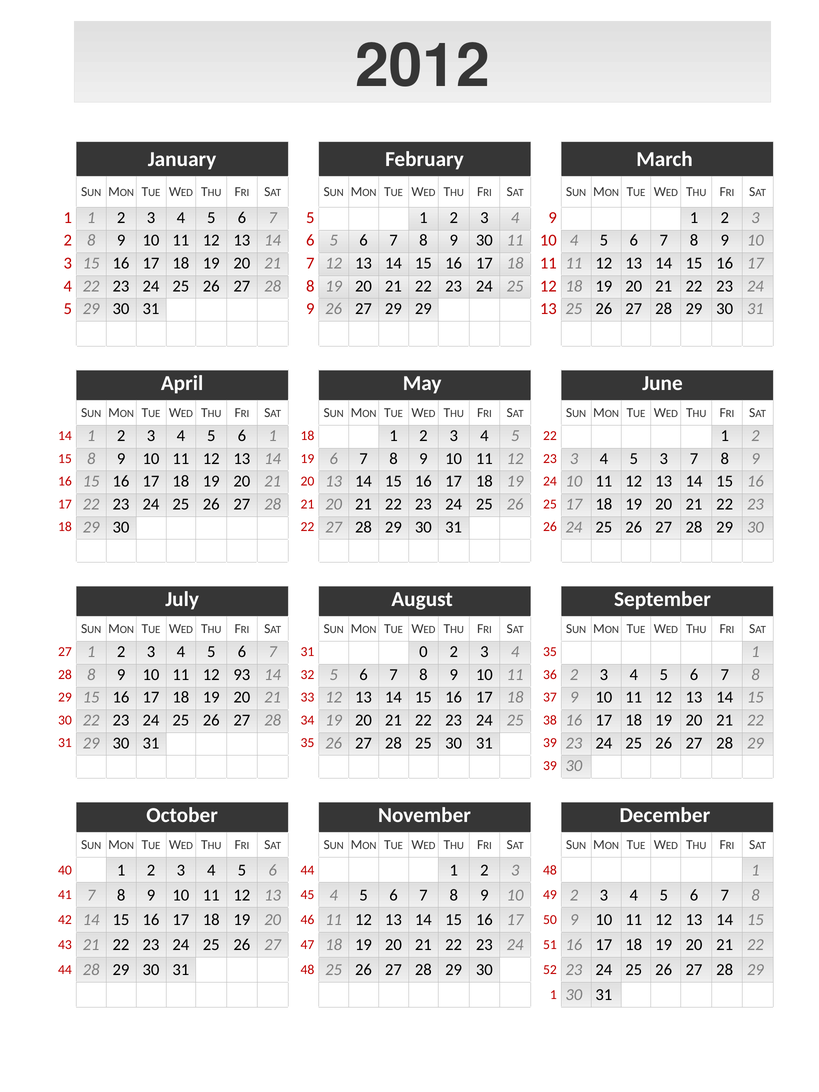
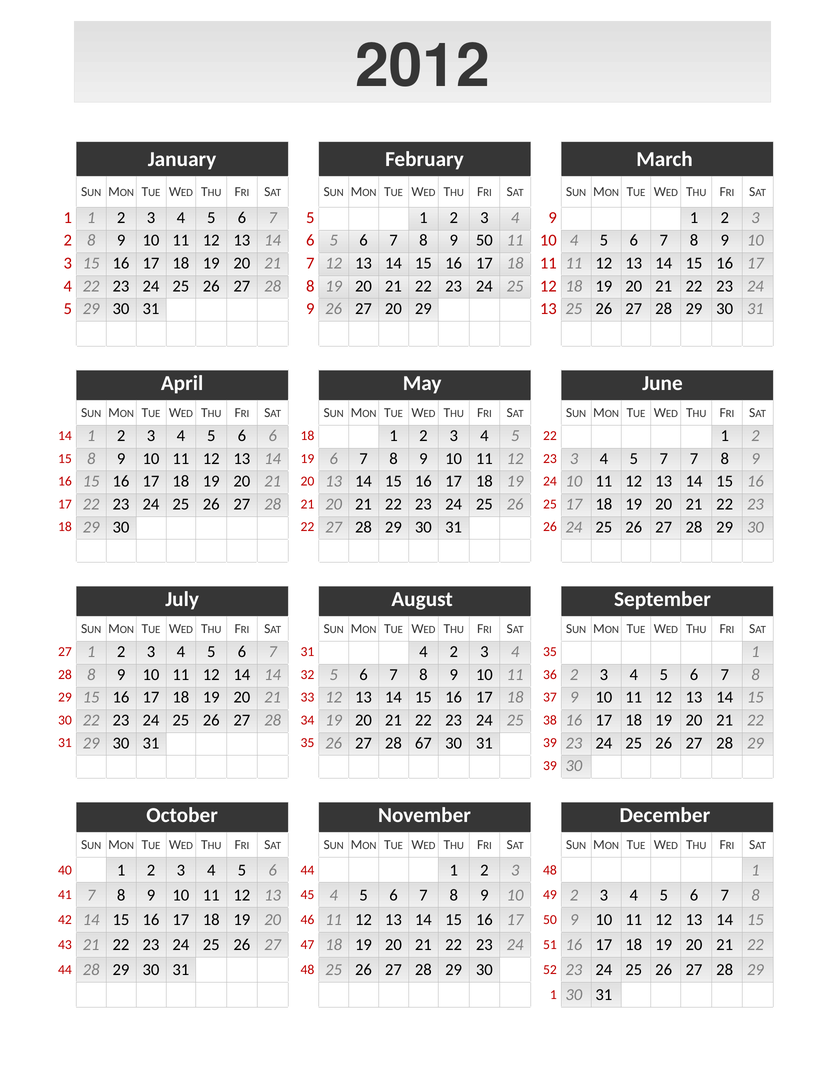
9 30: 30 -> 50 (484, 240)
27 29: 29 -> 20 (393, 309)
6 1: 1 -> 6 (273, 436)
5 3: 3 -> 7 (664, 459)
31 0: 0 -> 4 (423, 652)
12 93: 93 -> 14 (242, 675)
28 25: 25 -> 67 (423, 743)
